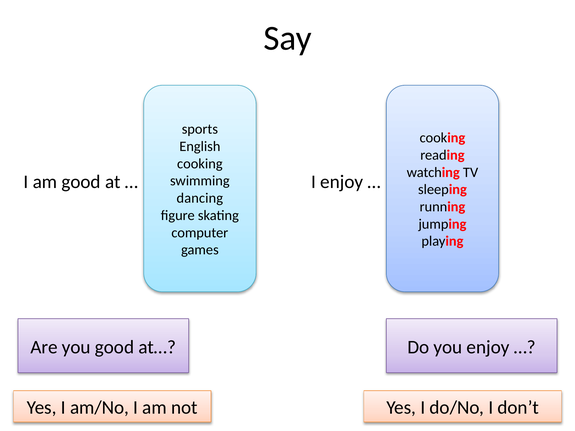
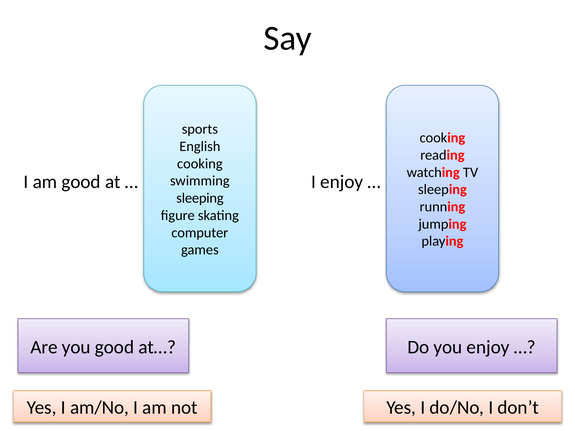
dancing: dancing -> sleeping (200, 198)
